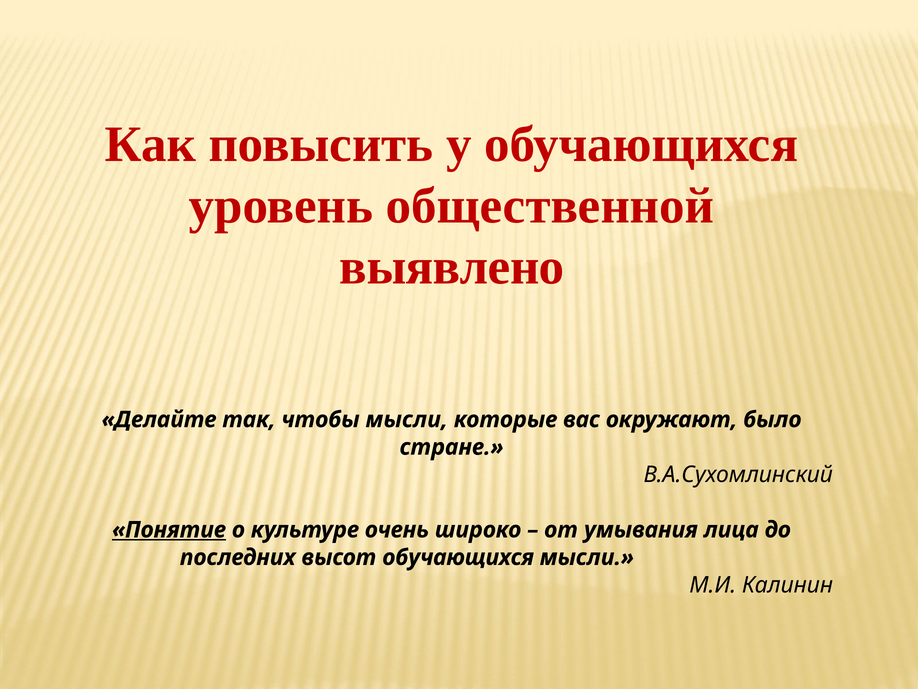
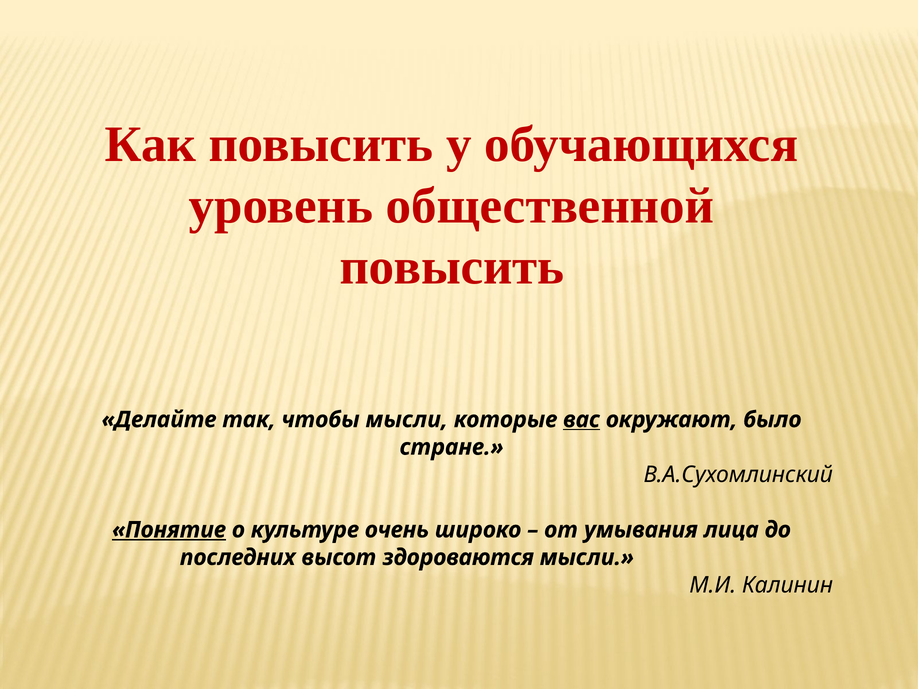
выявлено: выявлено -> повысить (452, 267)
вас underline: none -> present (581, 419)
высот обучающихся: обучающихся -> здороваются (458, 557)
